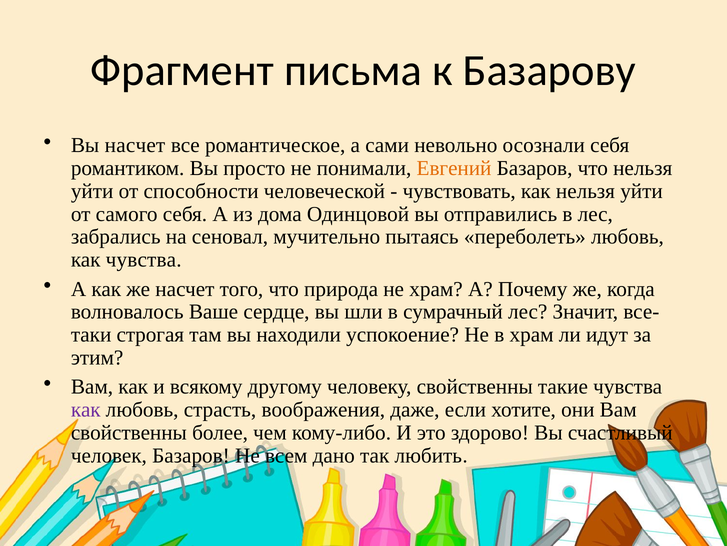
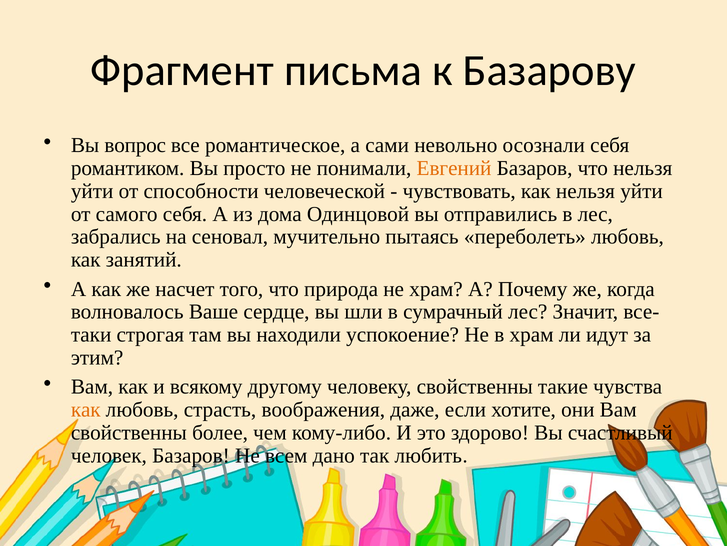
Вы насчет: насчет -> вопрос (135, 145)
как чувства: чувства -> занятий (144, 260)
как colour: purple -> orange (86, 409)
